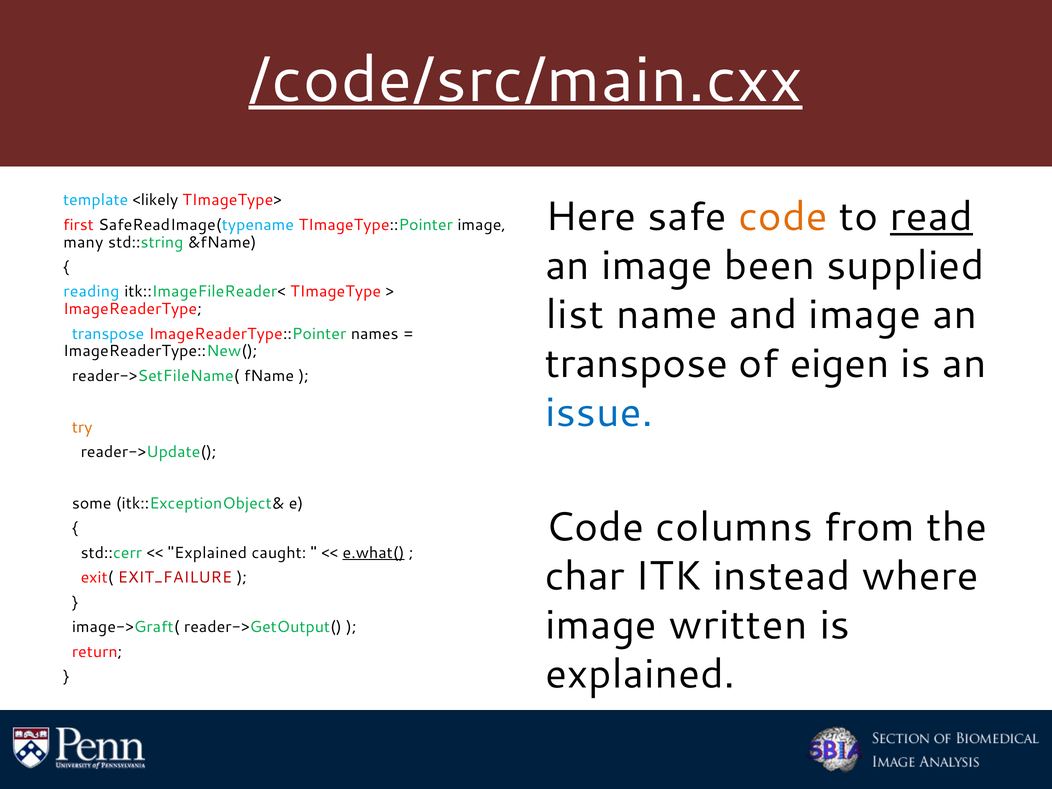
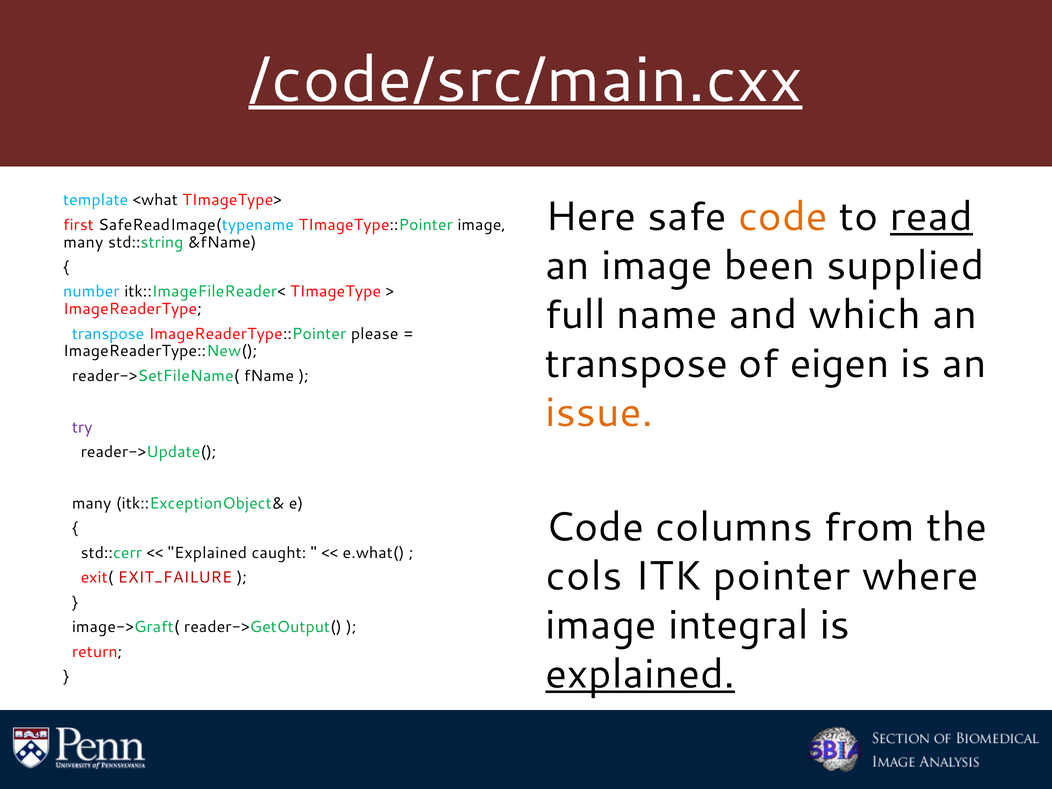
<likely: <likely -> <what (155, 200)
reading: reading -> number (91, 292)
list: list -> full (576, 315)
and image: image -> which (865, 315)
names: names -> please (375, 334)
issue colour: blue -> orange (599, 413)
try colour: orange -> purple (82, 427)
some: some -> many (92, 503)
e.what( underline: present -> none (374, 553)
char: char -> cols (584, 576)
instead: instead -> pointer (781, 576)
written: written -> integral (739, 625)
explained underline: none -> present (640, 674)
